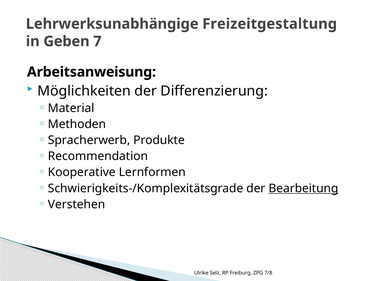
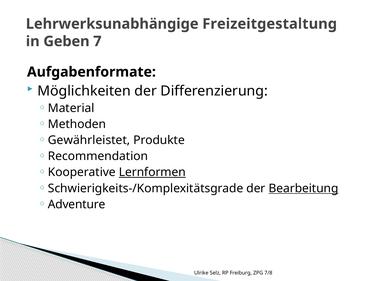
Arbeitsanweisung: Arbeitsanweisung -> Aufgabenformate (91, 72)
Spracherwerb: Spracherwerb -> Gewährleistet (89, 140)
Lernformen underline: none -> present (152, 172)
Verstehen: Verstehen -> Adventure (77, 205)
